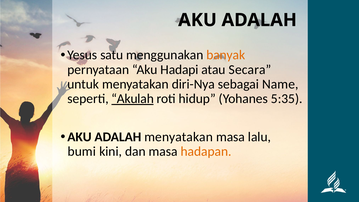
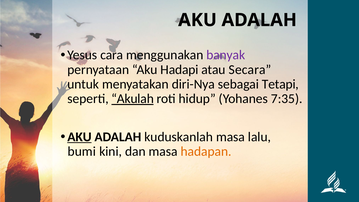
satu: satu -> cara (112, 55)
banyak colour: orange -> purple (226, 55)
Name: Name -> Tetapi (280, 84)
5:35: 5:35 -> 7:35 (287, 99)
AKU underline: none -> present (79, 137)
ADALAH menyatakan: menyatakan -> kuduskanlah (179, 137)
